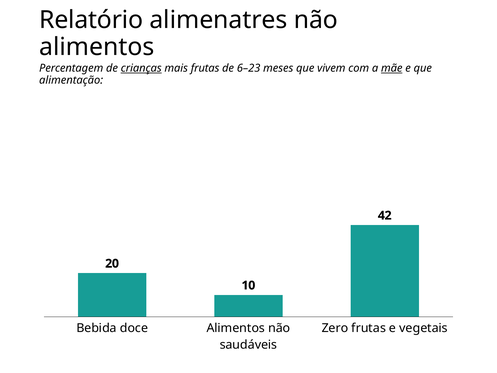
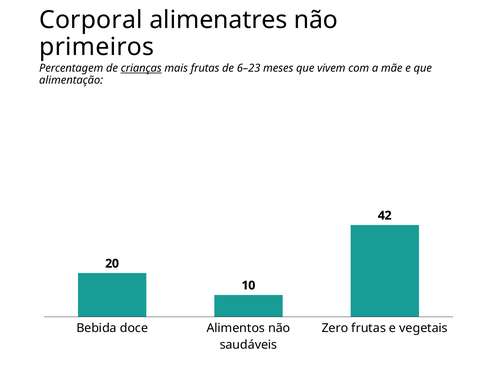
Relatório: Relatório -> Corporal (91, 20)
alimentos: alimentos -> primeiros (97, 47)
mãe underline: present -> none (392, 68)
